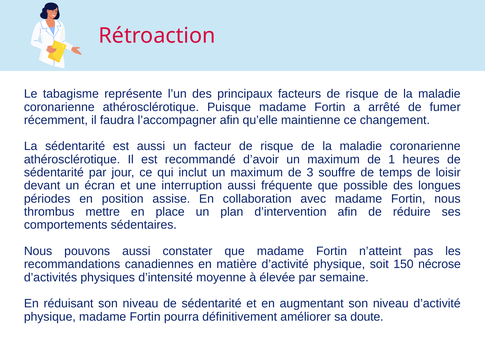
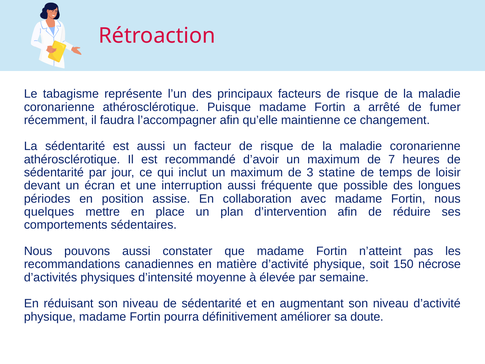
1: 1 -> 7 (392, 159)
souffre: souffre -> statine (337, 172)
thrombus: thrombus -> quelques (49, 212)
